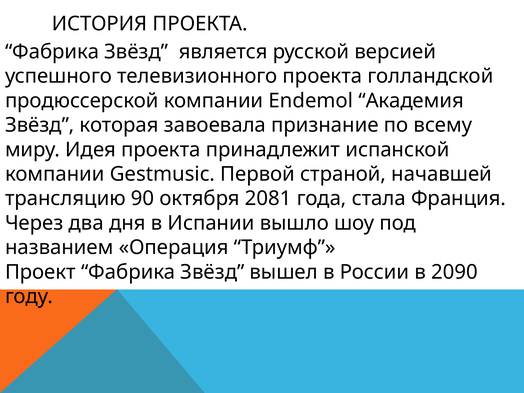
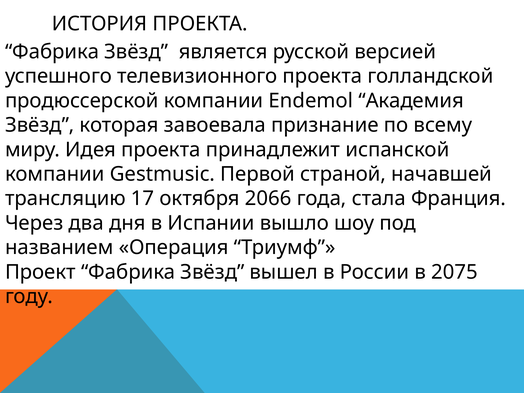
90: 90 -> 17 (143, 199)
2081: 2081 -> 2066 (268, 199)
2090: 2090 -> 2075 (454, 272)
